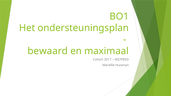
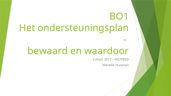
maximaal: maximaal -> waardoor (106, 51)
